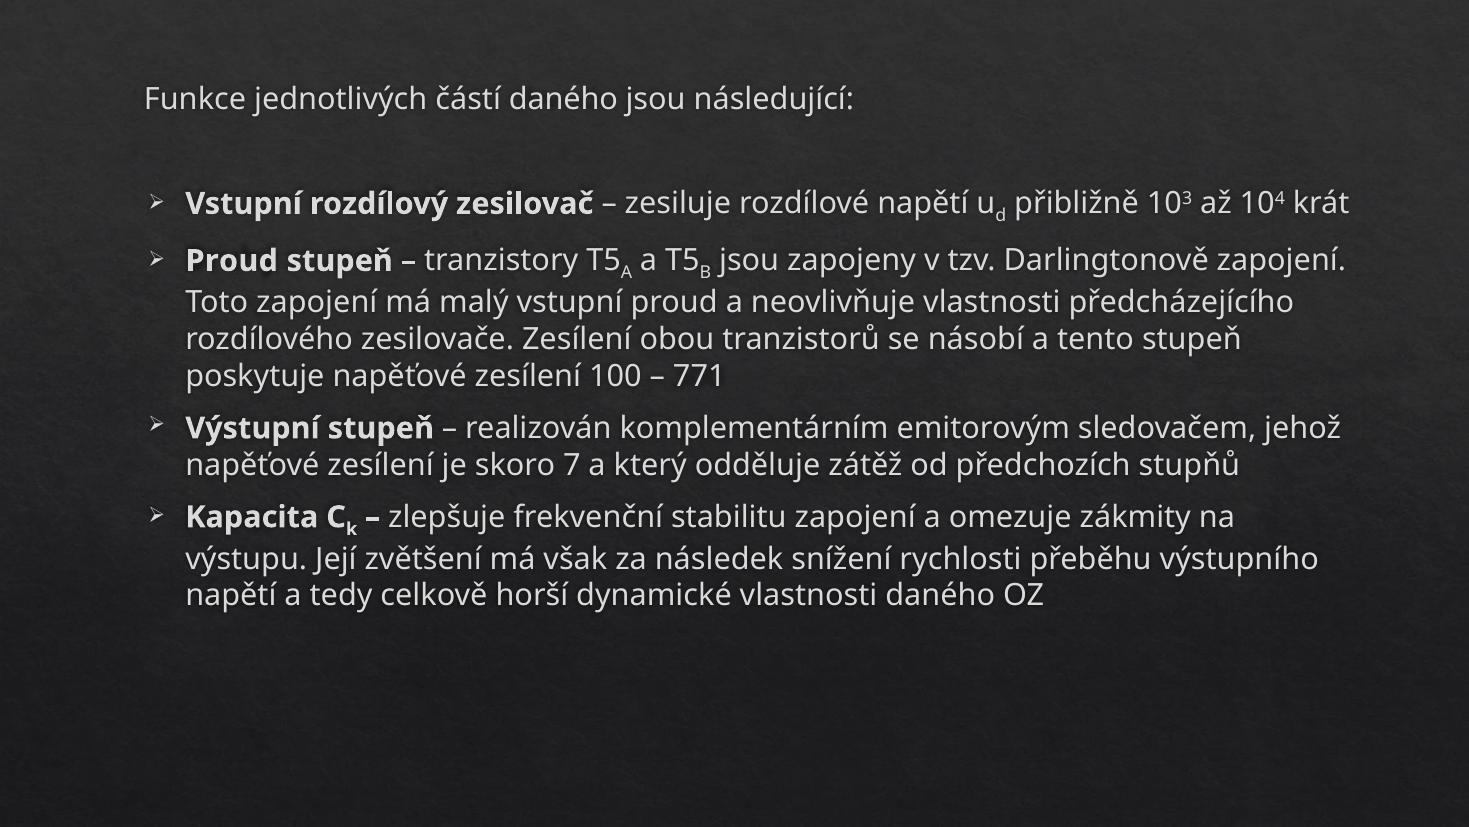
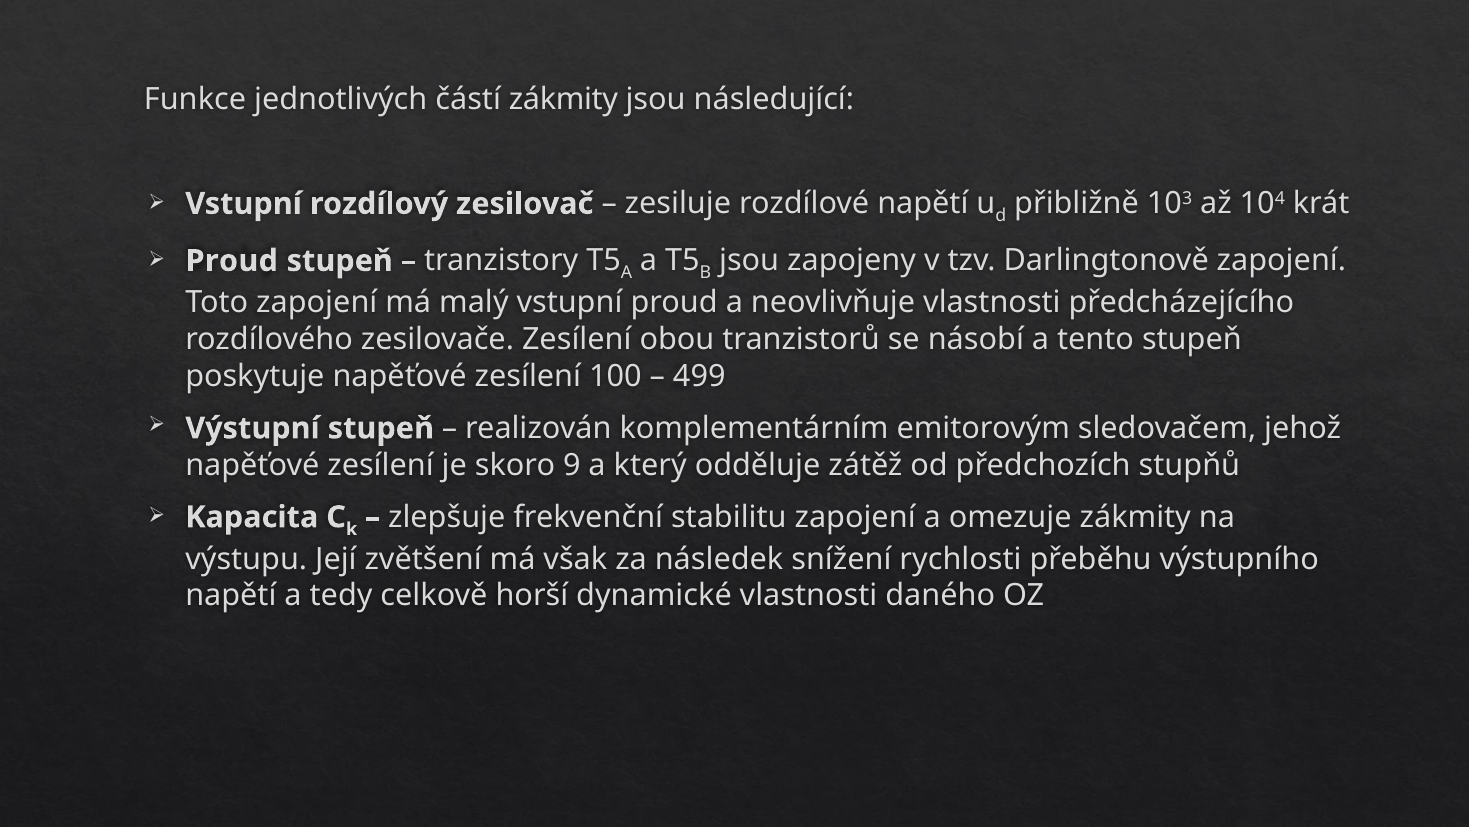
částí daného: daného -> zákmity (563, 99)
771: 771 -> 499 (699, 376)
7: 7 -> 9 (572, 465)
